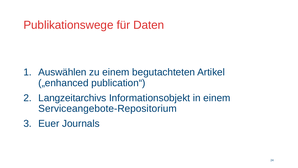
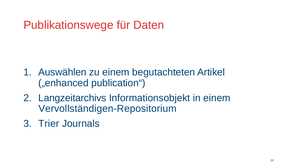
Serviceangebote-Repositorium: Serviceangebote-Repositorium -> Vervollständigen-Repositorium (108, 108)
Euer: Euer -> Trier (49, 123)
